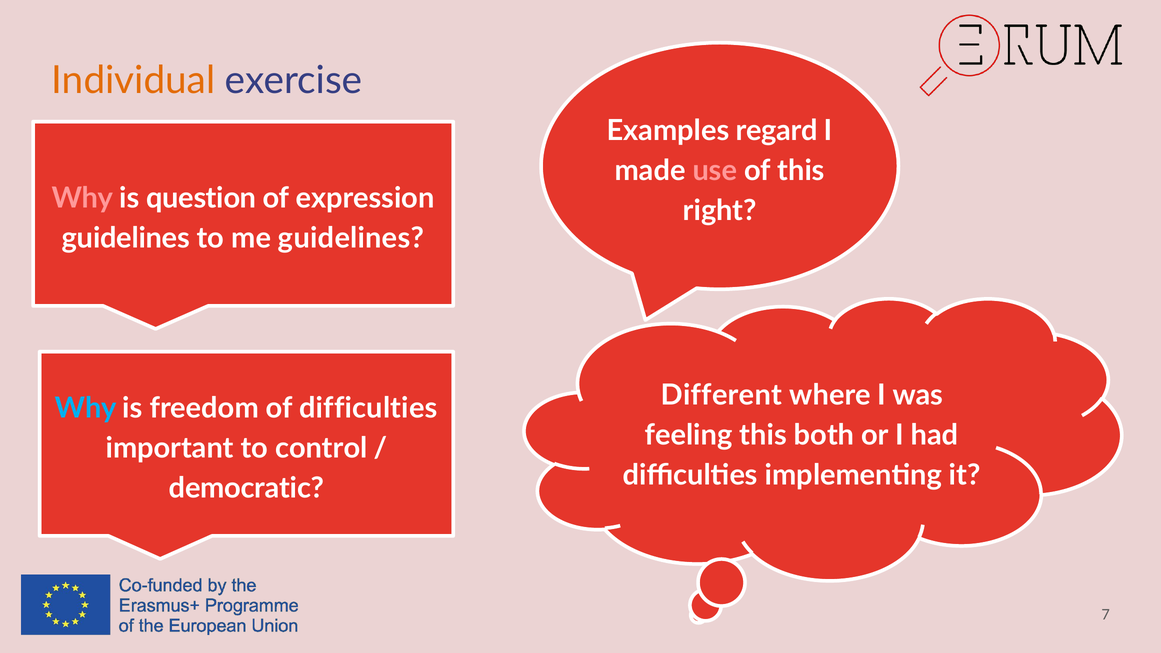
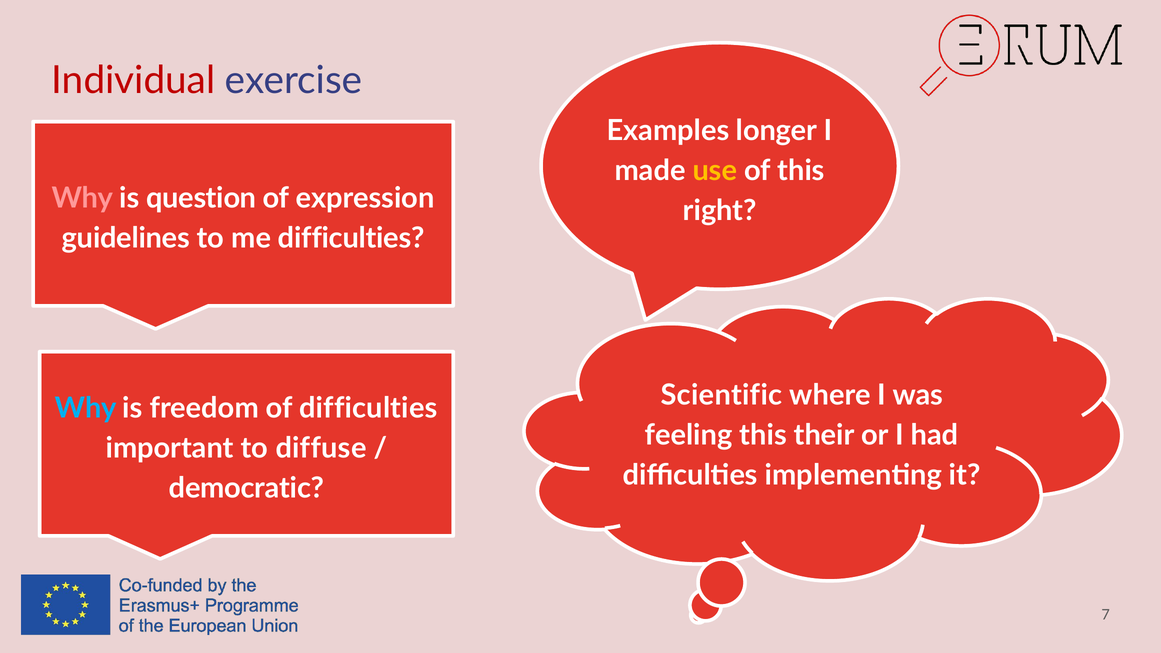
Individual colour: orange -> red (133, 80)
regard: regard -> longer (777, 131)
use colour: pink -> yellow (715, 171)
me guidelines: guidelines -> difficulties (351, 238)
Different: Different -> Scientific (721, 395)
both: both -> their (824, 435)
control: control -> diffuse (321, 448)
